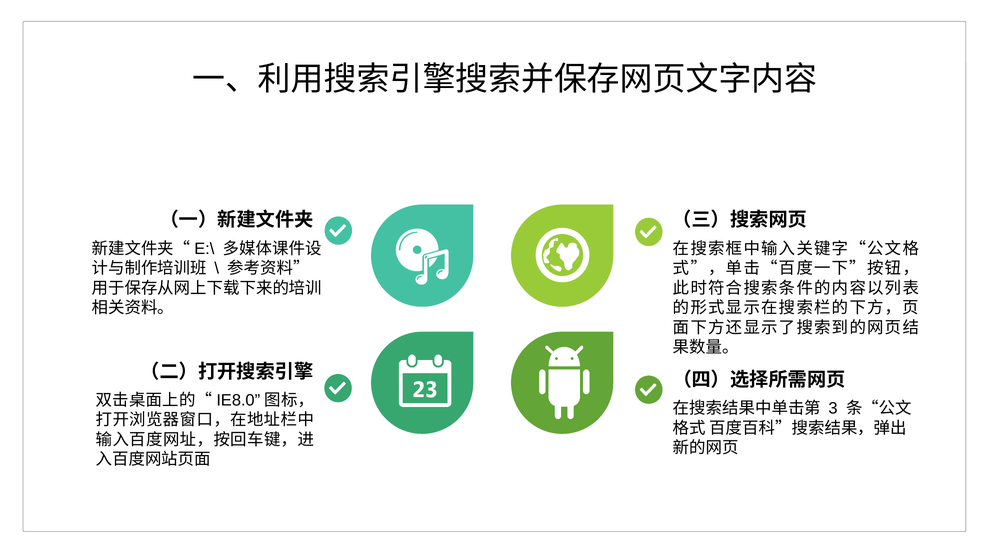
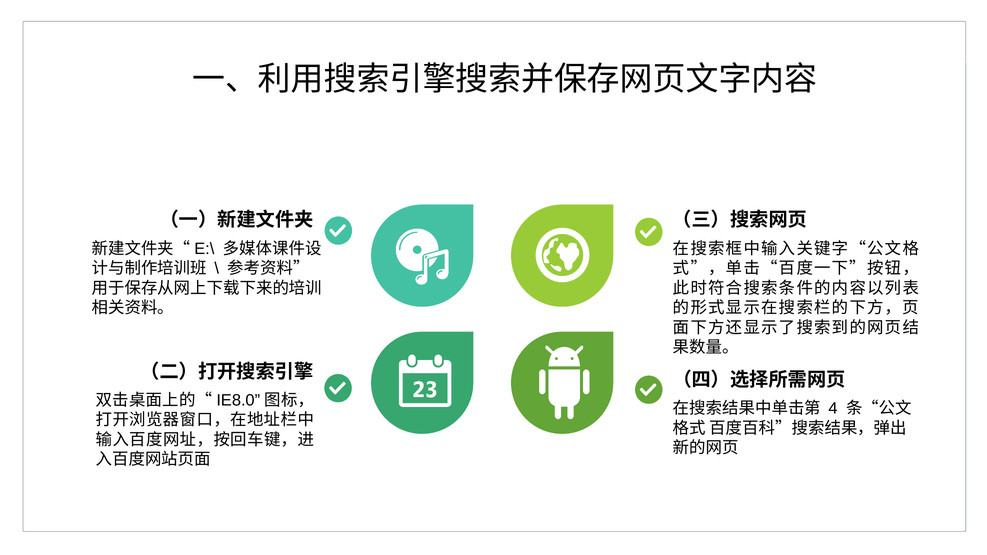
3: 3 -> 4 (833, 409)
